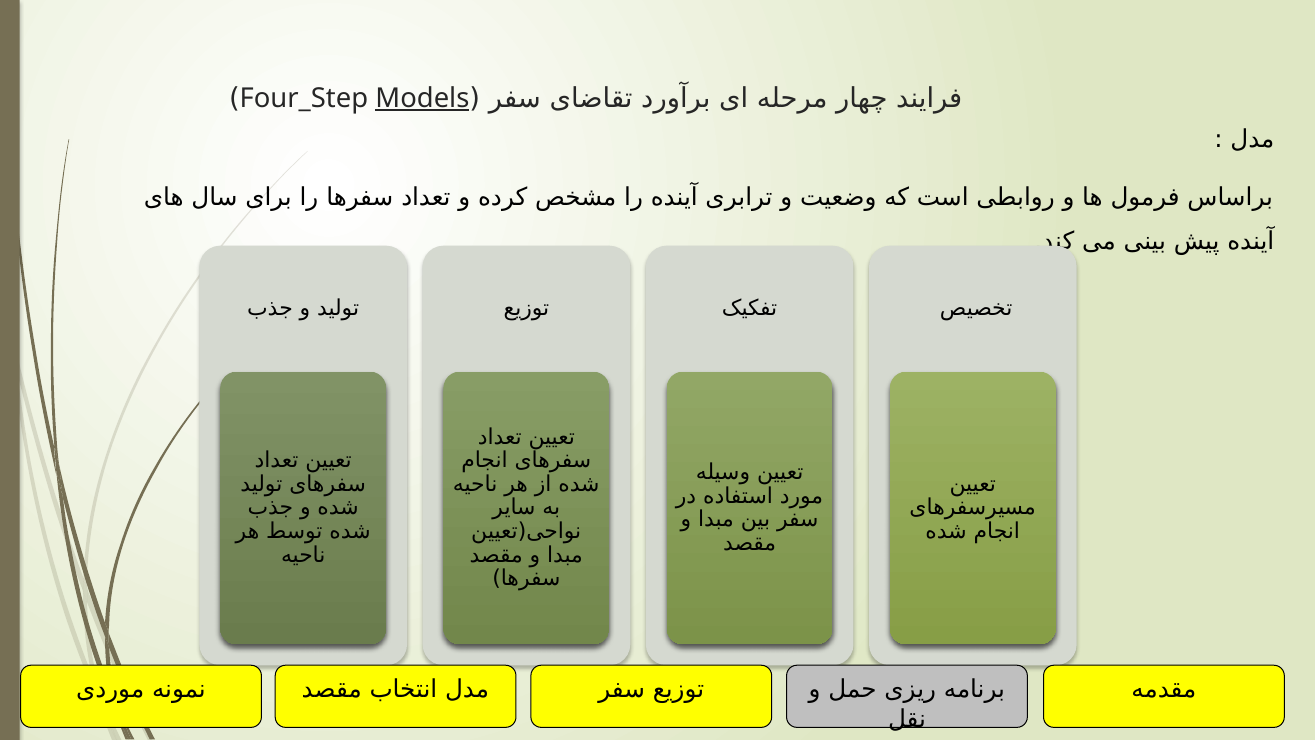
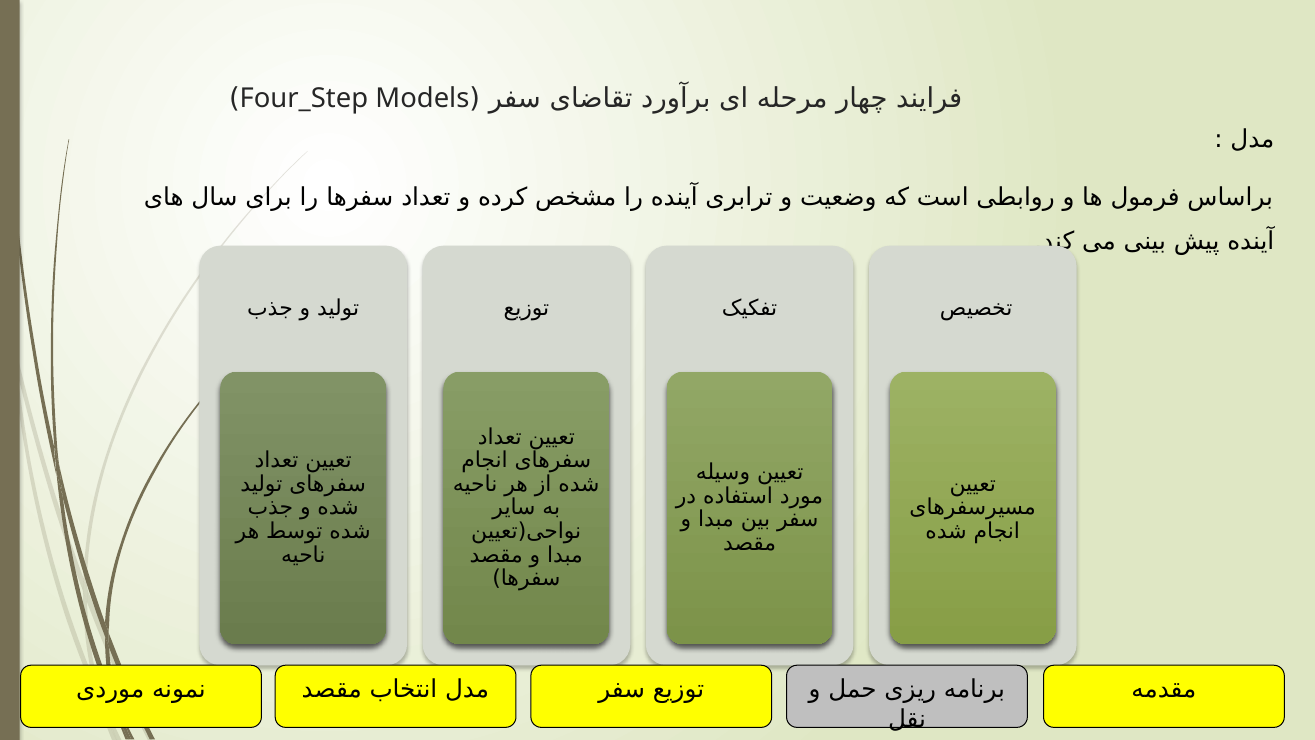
Models underline: present -> none (422, 98)
